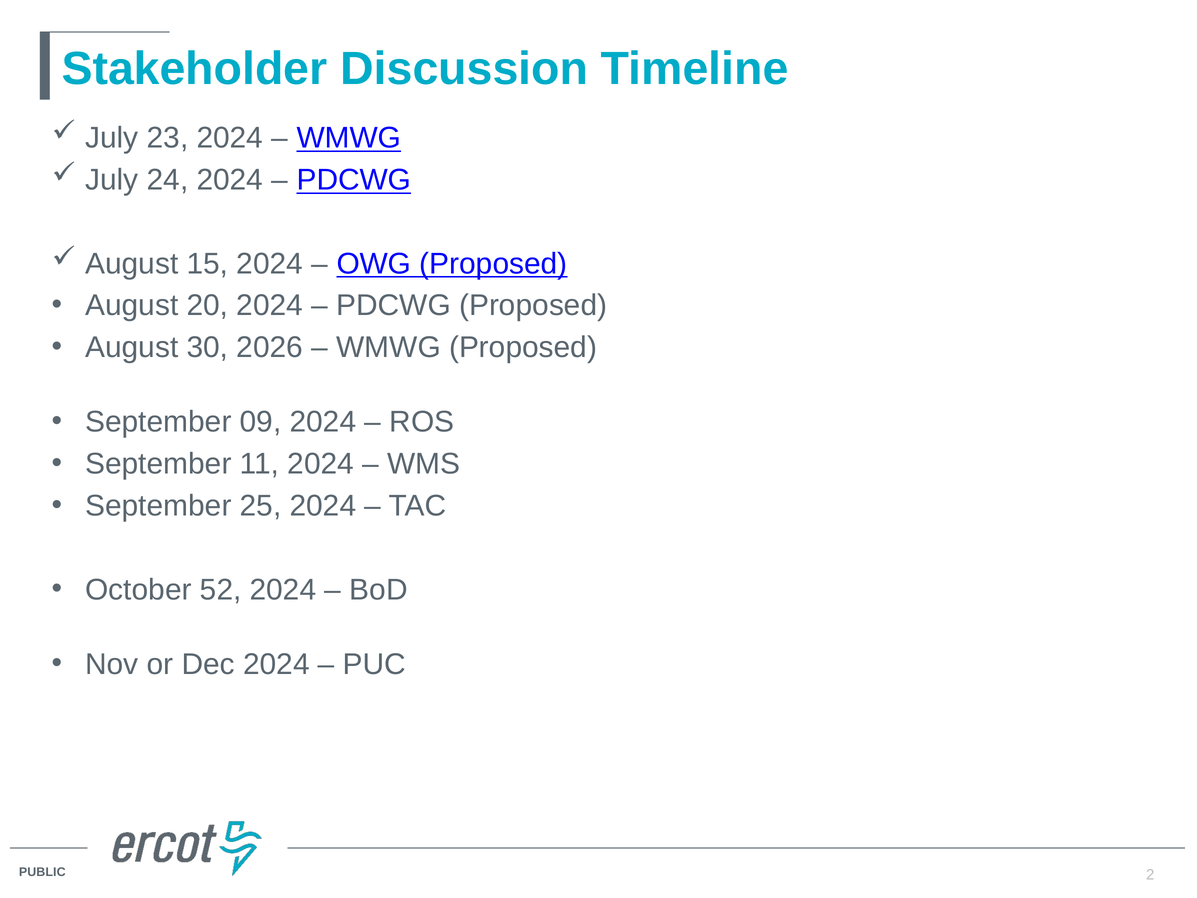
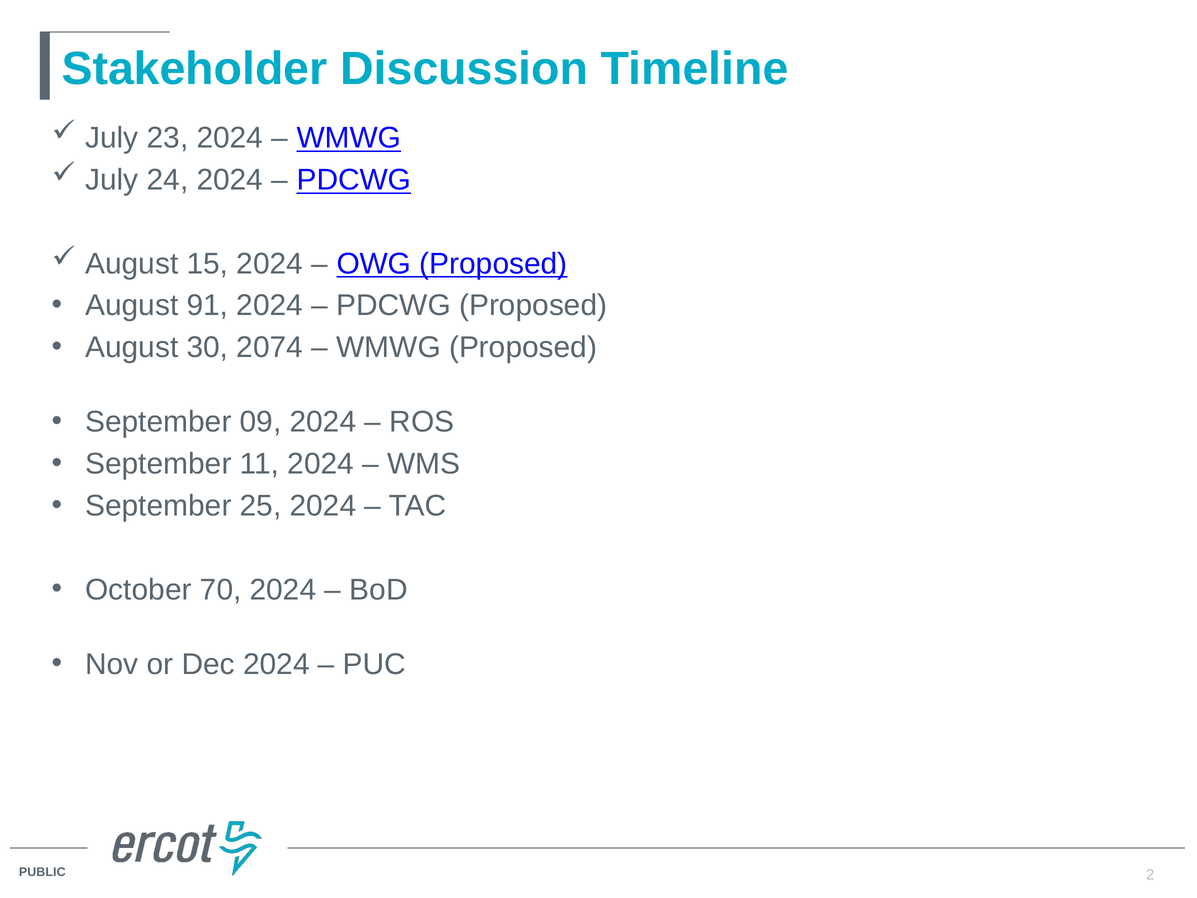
20: 20 -> 91 (207, 305)
2026: 2026 -> 2074 (270, 347)
52: 52 -> 70 (221, 589)
